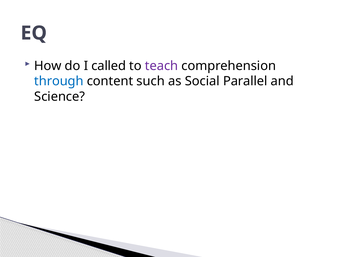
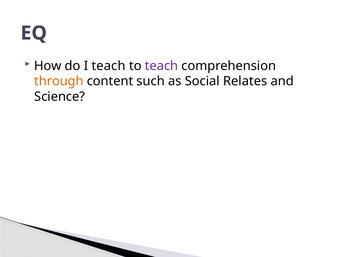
I called: called -> teach (109, 66)
through colour: blue -> orange (59, 81)
Parallel: Parallel -> Relates (245, 81)
